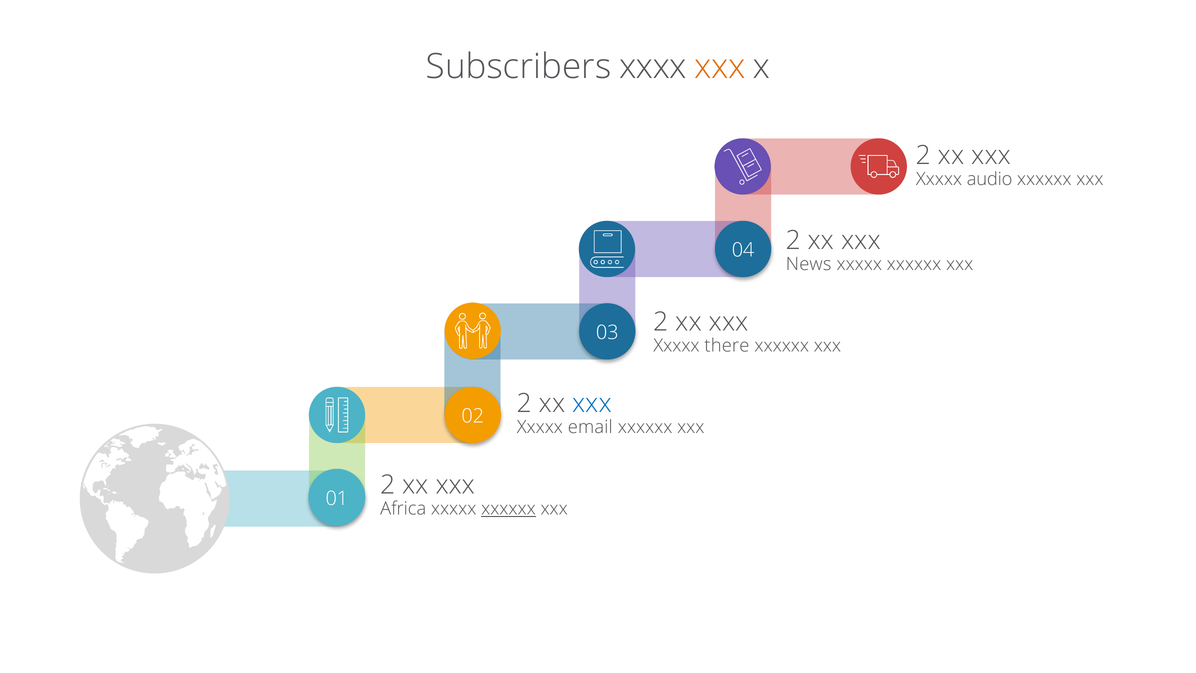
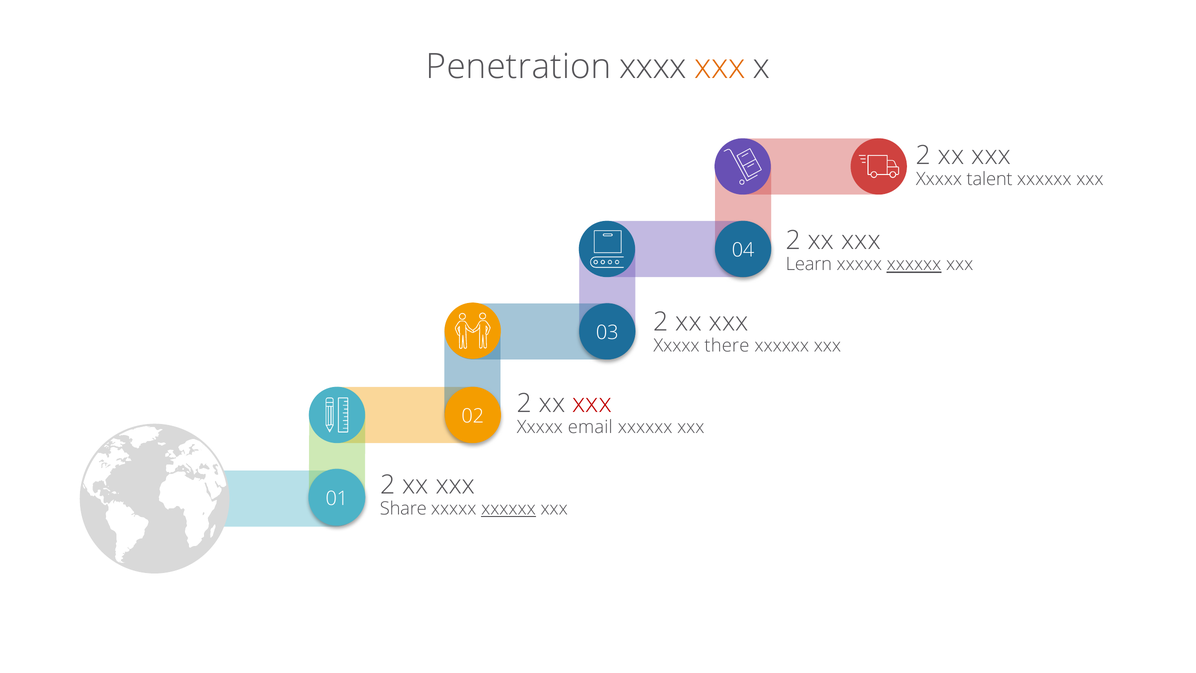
Subscribers: Subscribers -> Penetration (519, 67)
audio: audio -> talent (990, 179)
News: News -> Learn (809, 264)
xxxxxx underline: none -> present (914, 264)
xxx colour: blue -> red (592, 403)
Africa: Africa -> Share (403, 509)
